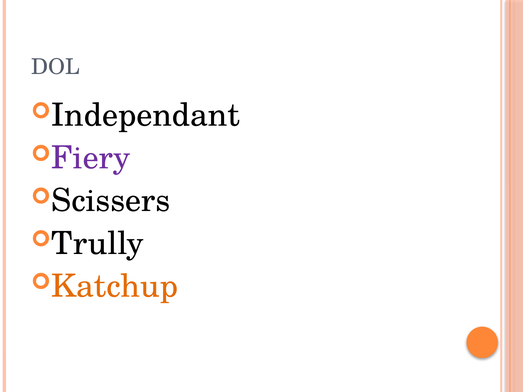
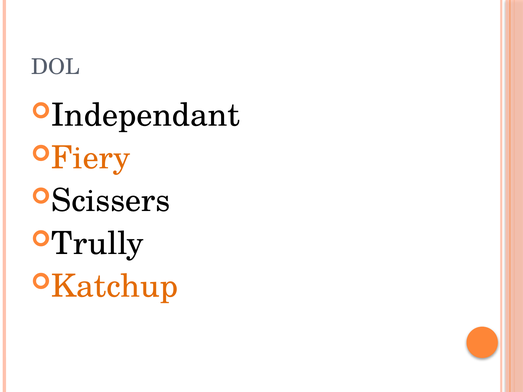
Fiery colour: purple -> orange (91, 158)
